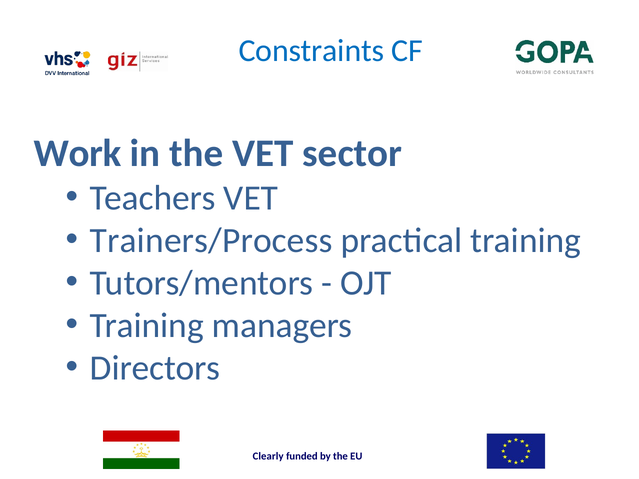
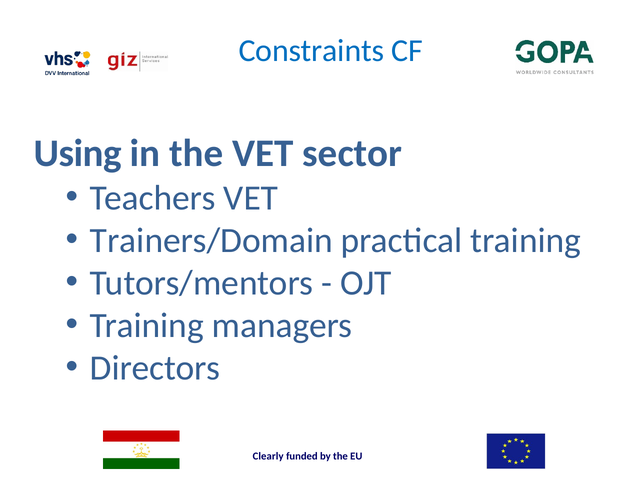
Work: Work -> Using (78, 153)
Trainers/Process: Trainers/Process -> Trainers/Domain (211, 241)
